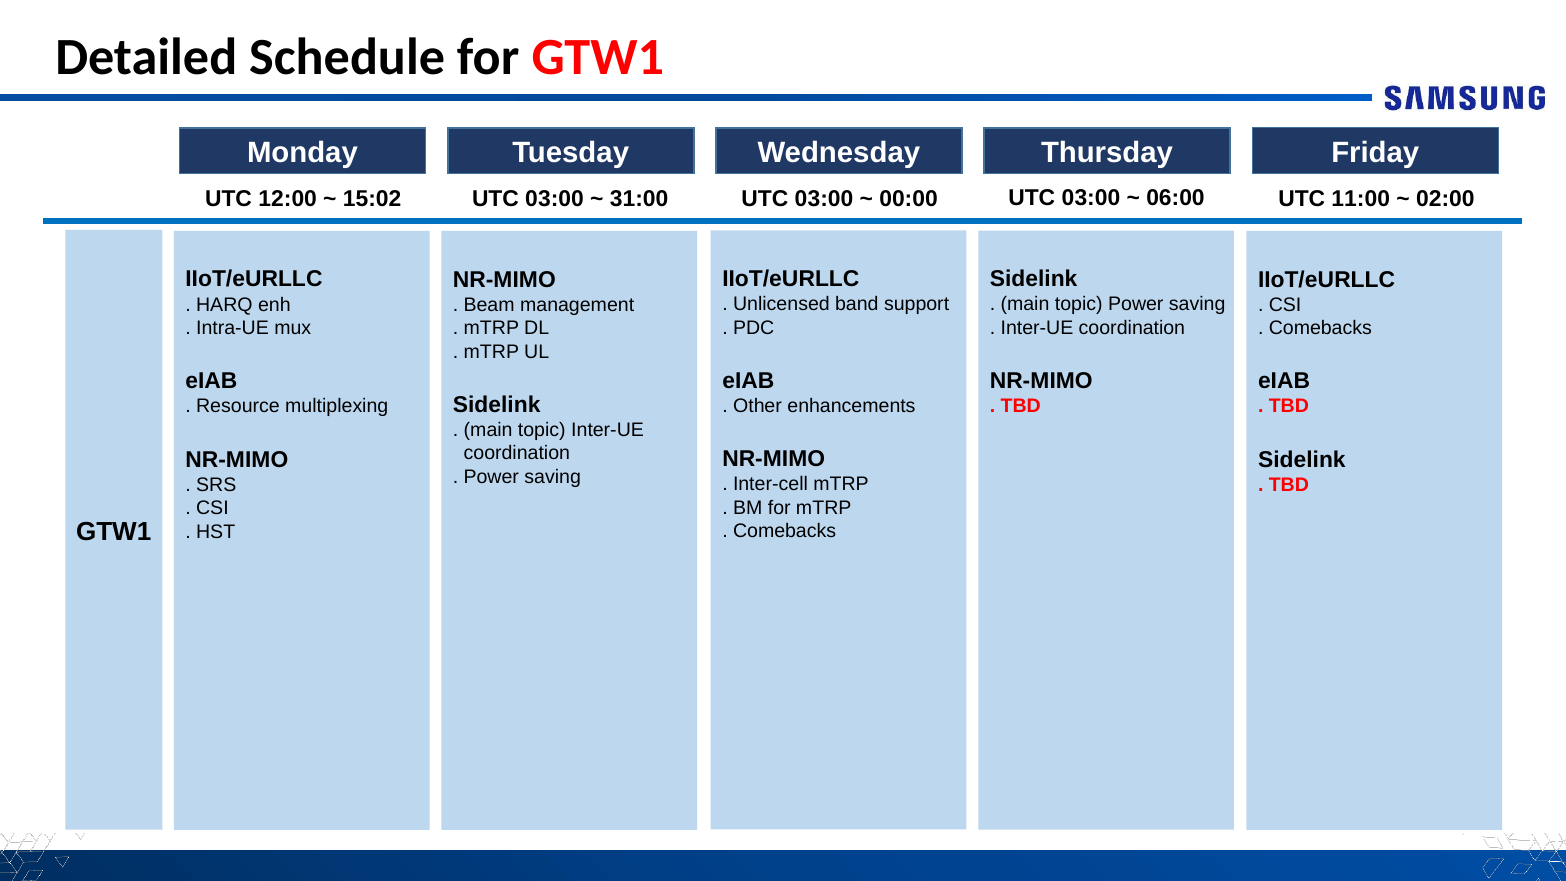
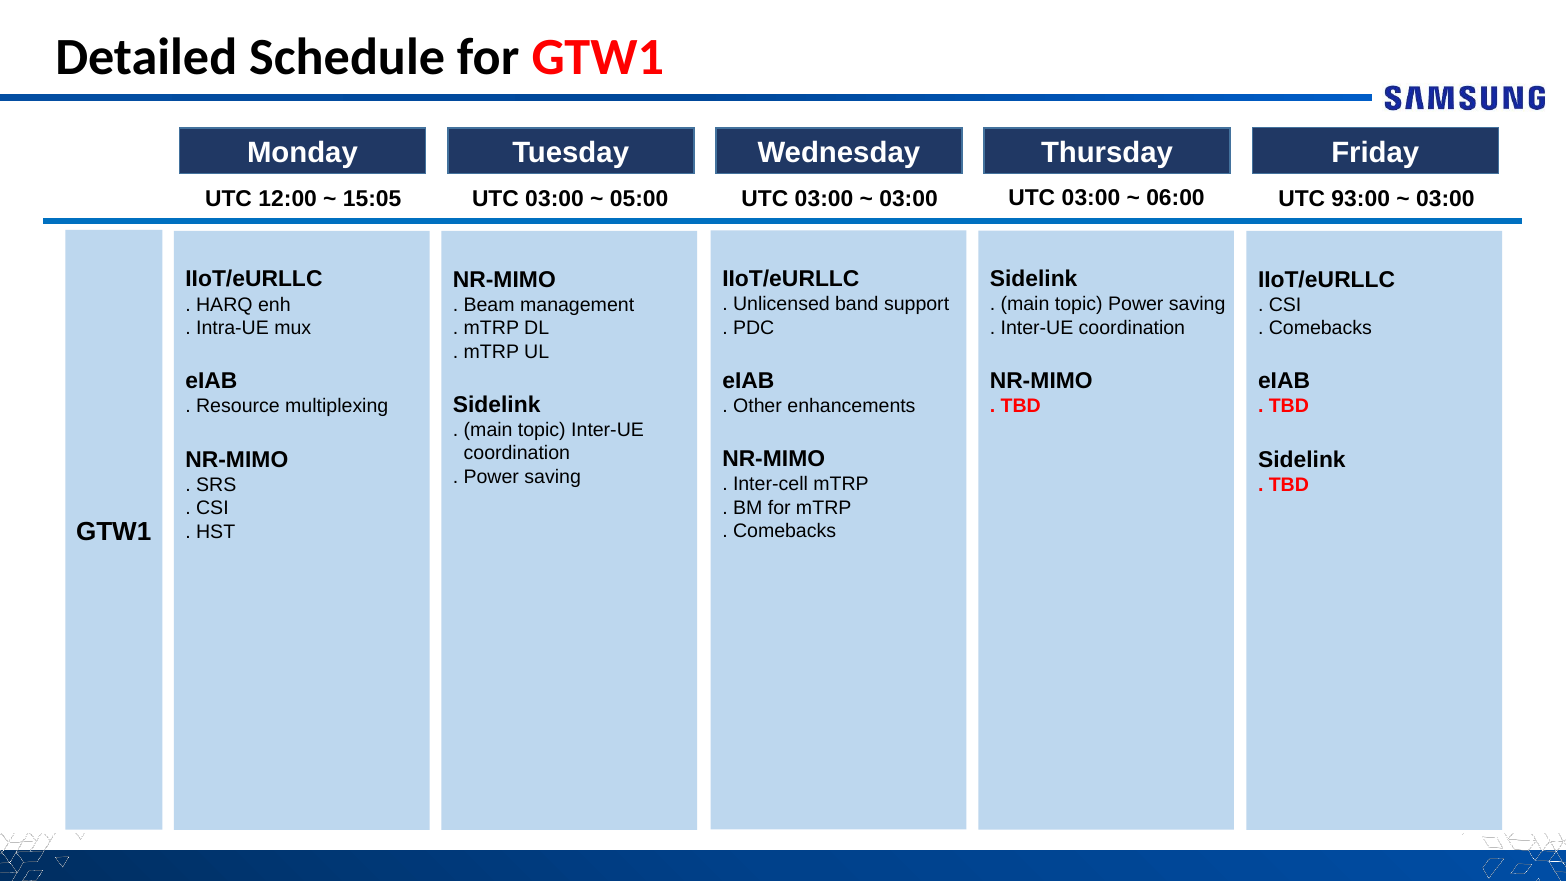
15:02: 15:02 -> 15:05 (372, 199)
31:00: 31:00 -> 05:00 (639, 199)
00:00: 00:00 -> 03:00 (909, 199)
11:00: 11:00 -> 93:00 (1361, 199)
02:00: 02:00 -> 03:00 (1445, 199)
